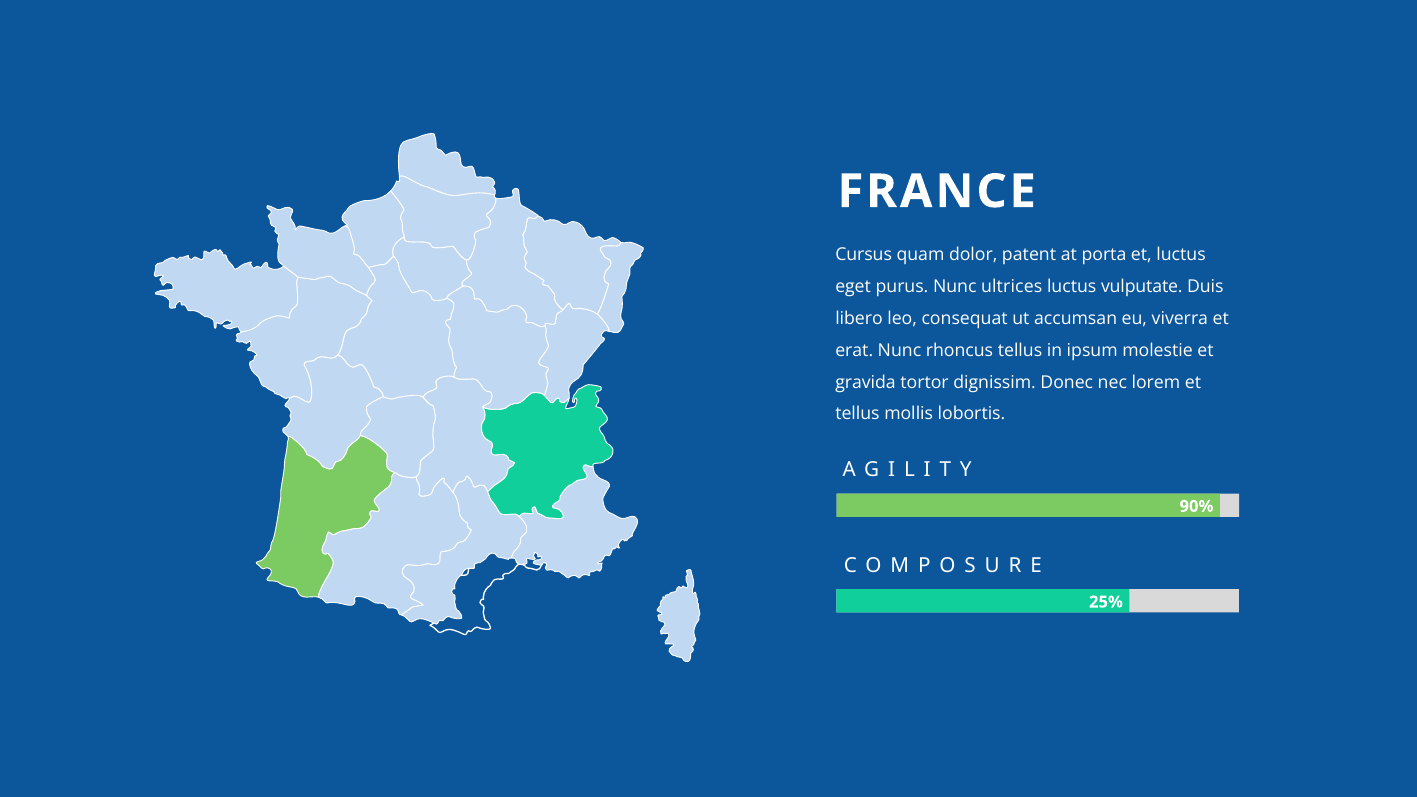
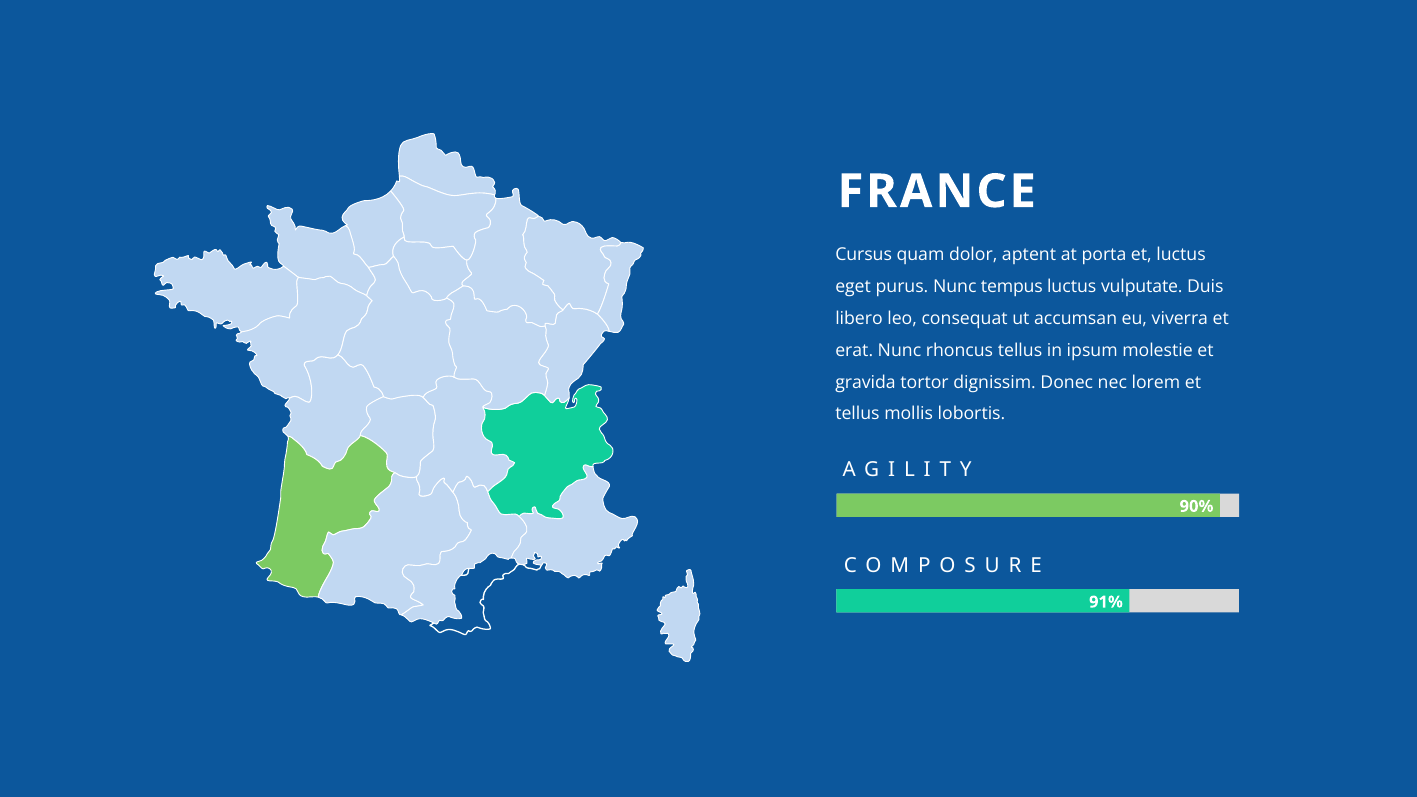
patent: patent -> aptent (1029, 255)
ultrices: ultrices -> tempus (1012, 287)
25%: 25% -> 91% (1106, 602)
